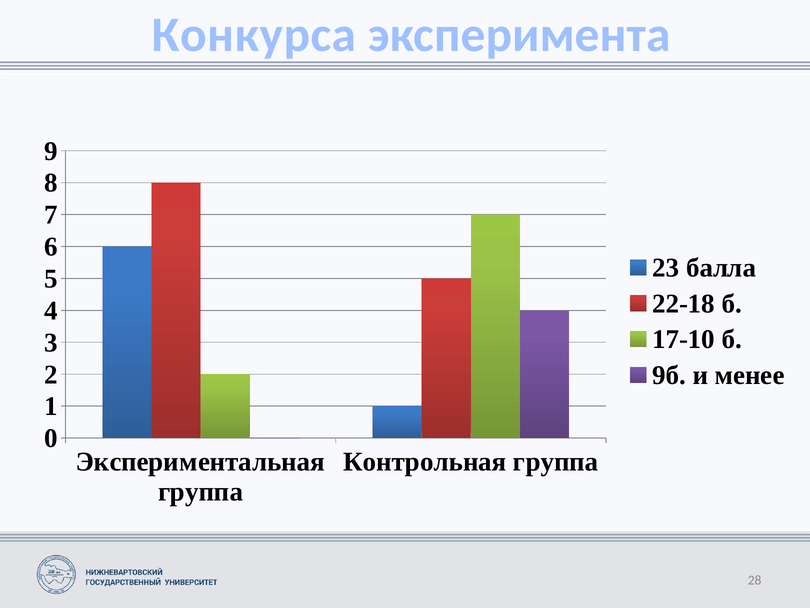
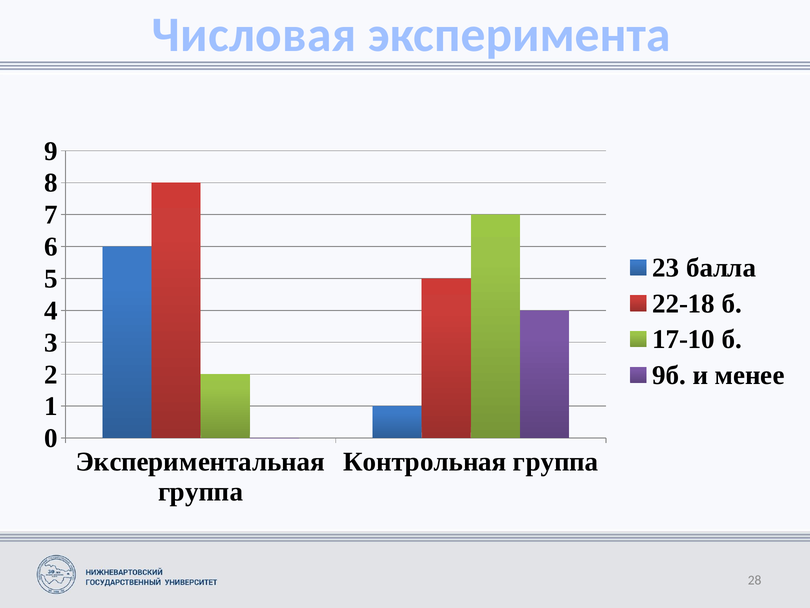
Конкурса: Конкурса -> Числовая (254, 35)
